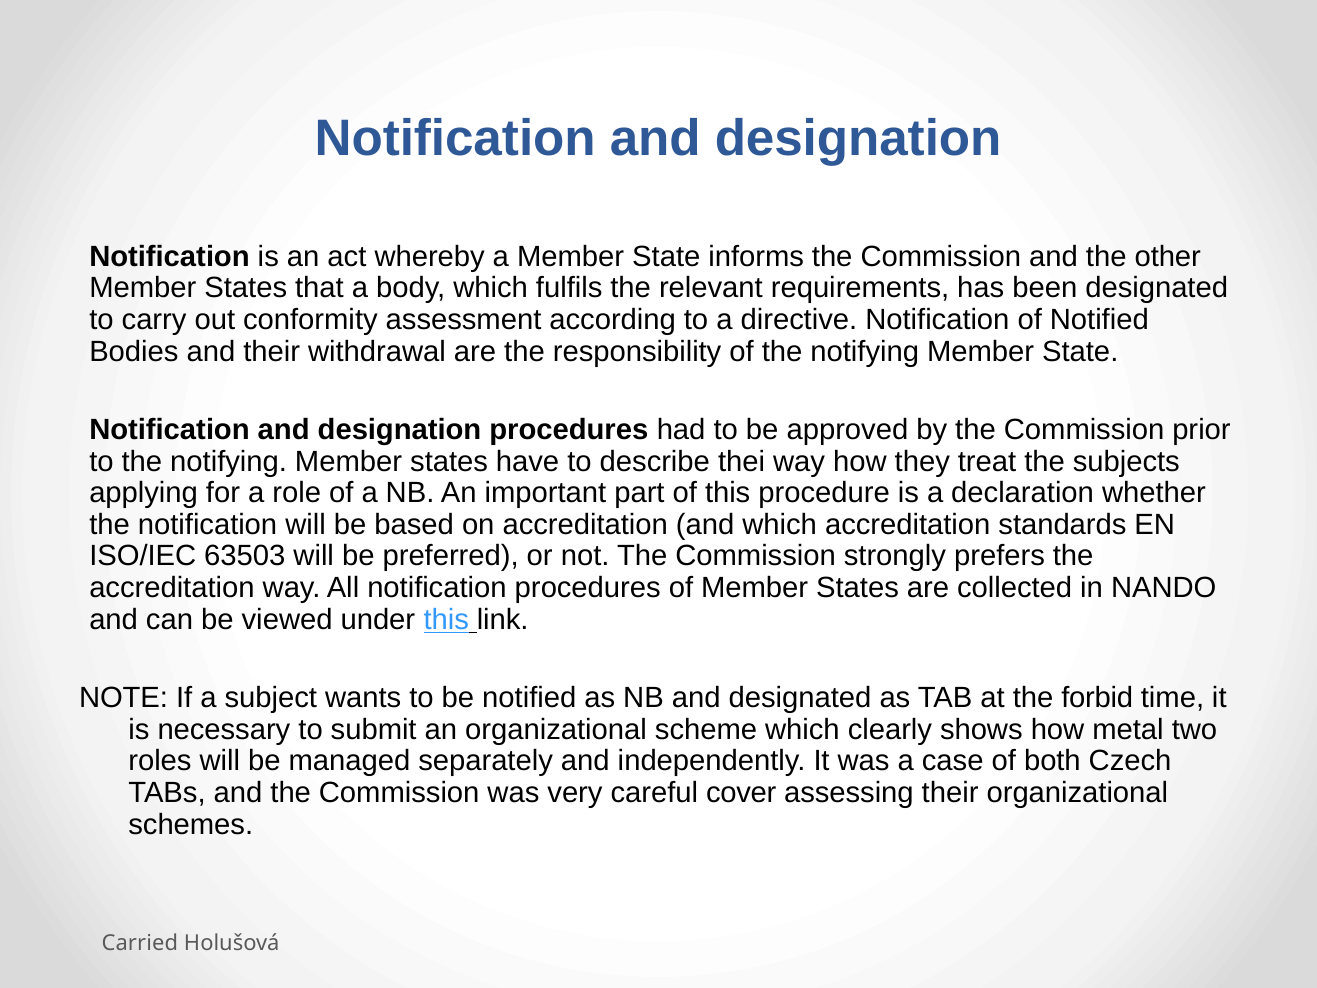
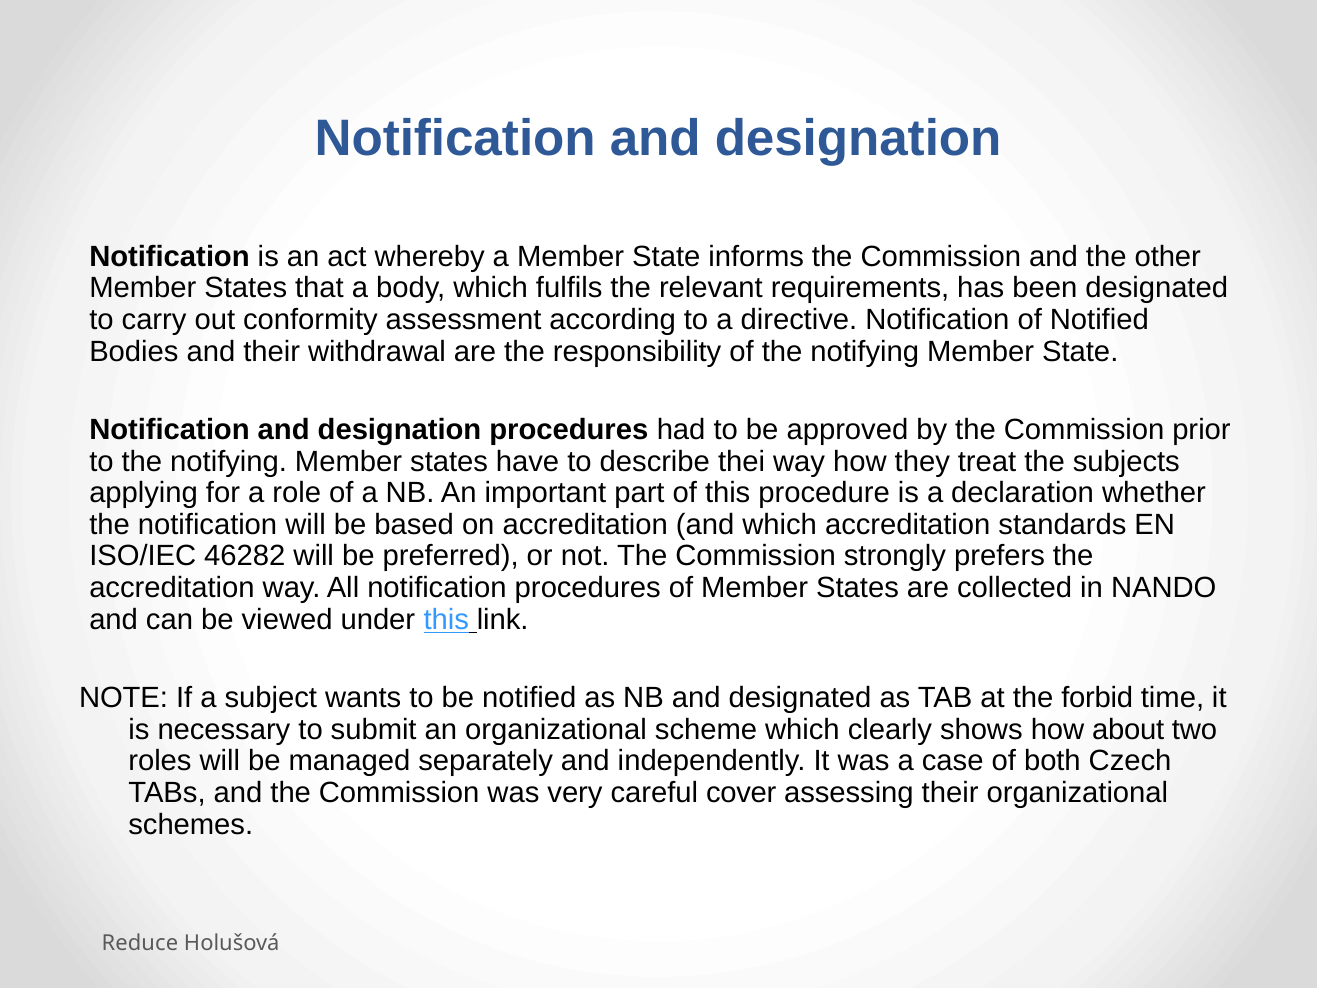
63503: 63503 -> 46282 (245, 556)
metal: metal -> about (1128, 729)
Carried: Carried -> Reduce (140, 943)
